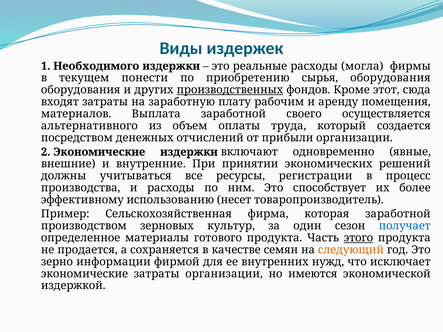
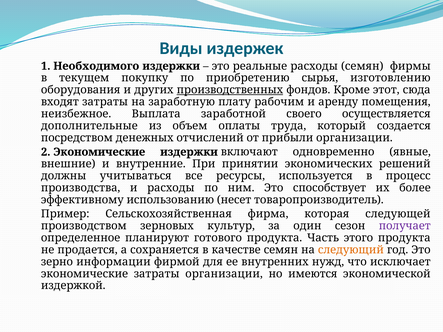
расходы могла: могла -> семян (362, 66)
понести: понести -> покупку (145, 78)
сырья оборудования: оборудования -> изготовлению (390, 78)
материалов: материалов -> неизбежное (76, 114)
альтернативного: альтернативного -> дополнительные (89, 126)
регистрации: регистрации -> используется (316, 176)
которая заработной: заработной -> следующей (398, 214)
получает colour: blue -> purple (405, 226)
материалы: материалы -> планируют (157, 238)
этого underline: present -> none (358, 238)
